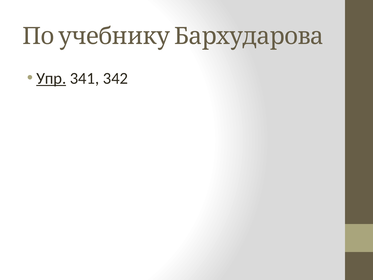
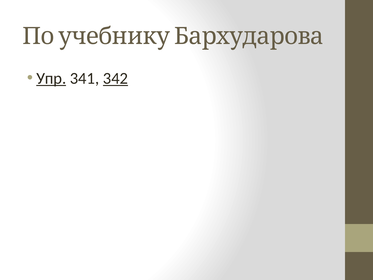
342 underline: none -> present (116, 78)
